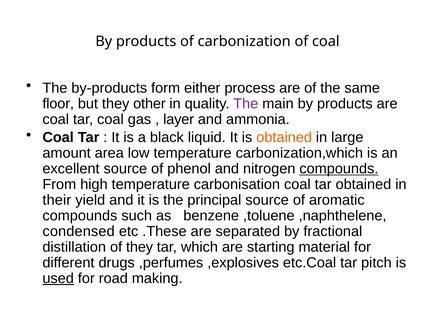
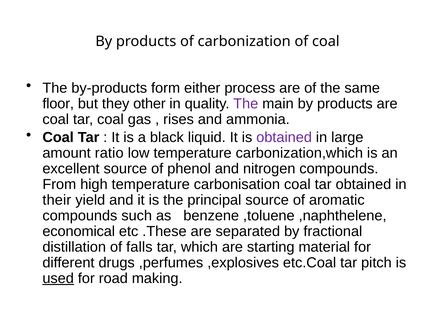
layer: layer -> rises (179, 119)
obtained colour: orange -> purple (284, 138)
area: area -> ratio (109, 153)
compounds underline: present -> none (339, 169)
condensed: condensed -> economical (79, 232)
of they: they -> falls (139, 247)
